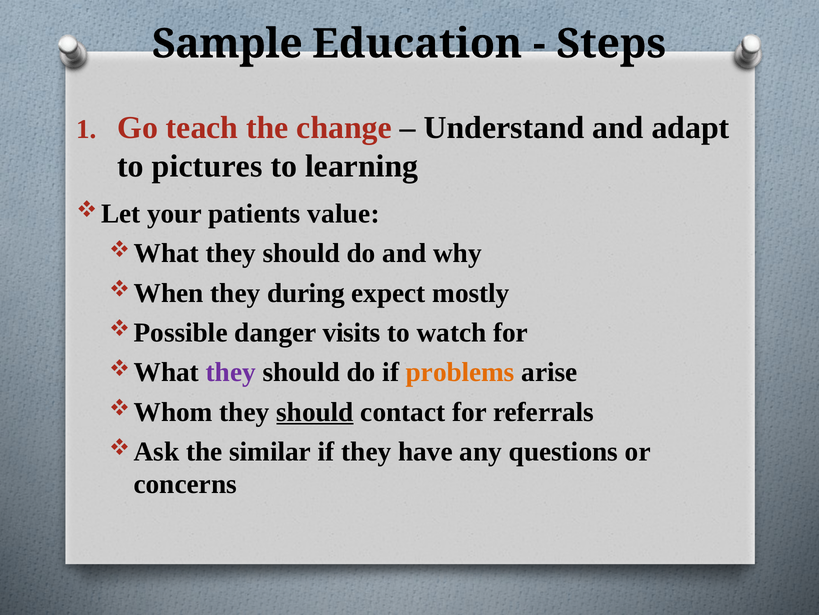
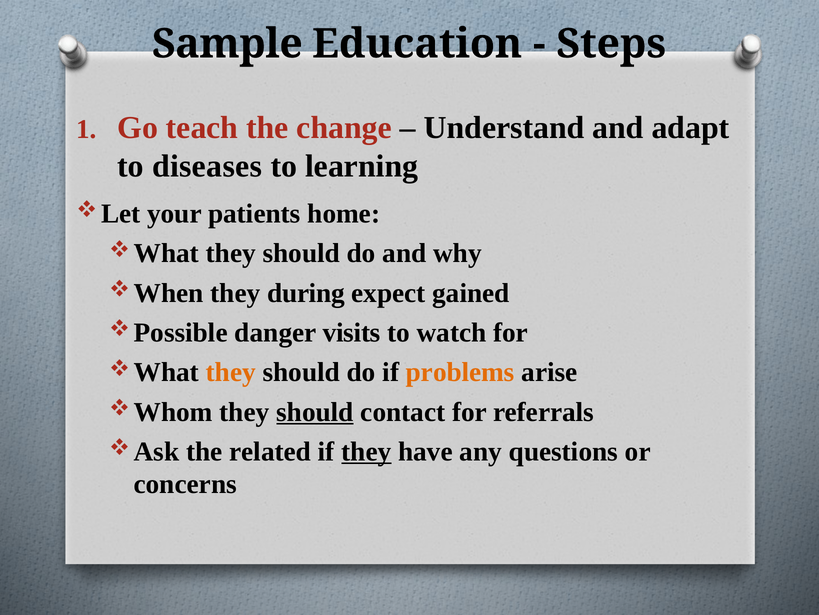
pictures: pictures -> diseases (207, 166)
value: value -> home (344, 214)
mostly: mostly -> gained (471, 293)
they colour: purple -> orange (231, 372)
similar: similar -> related (270, 451)
they underline: none -> present (366, 451)
